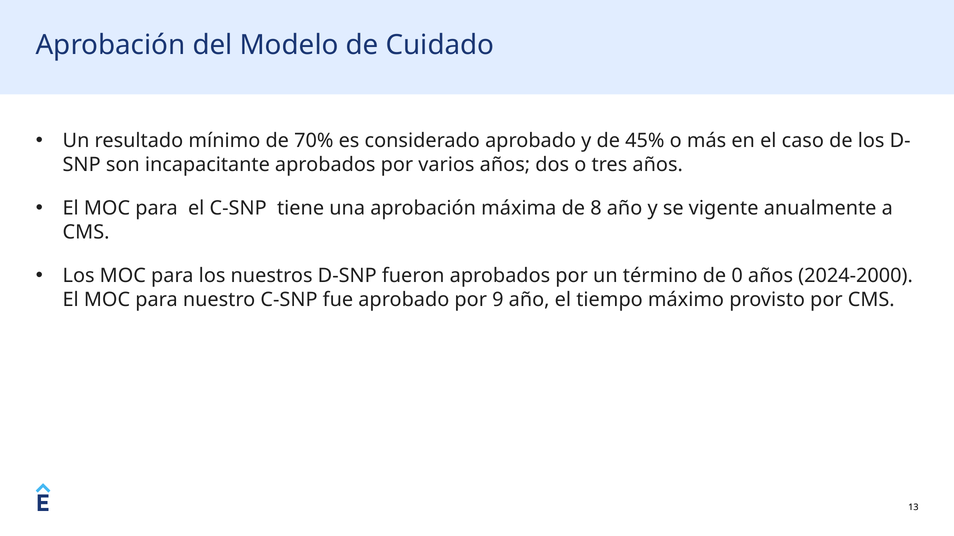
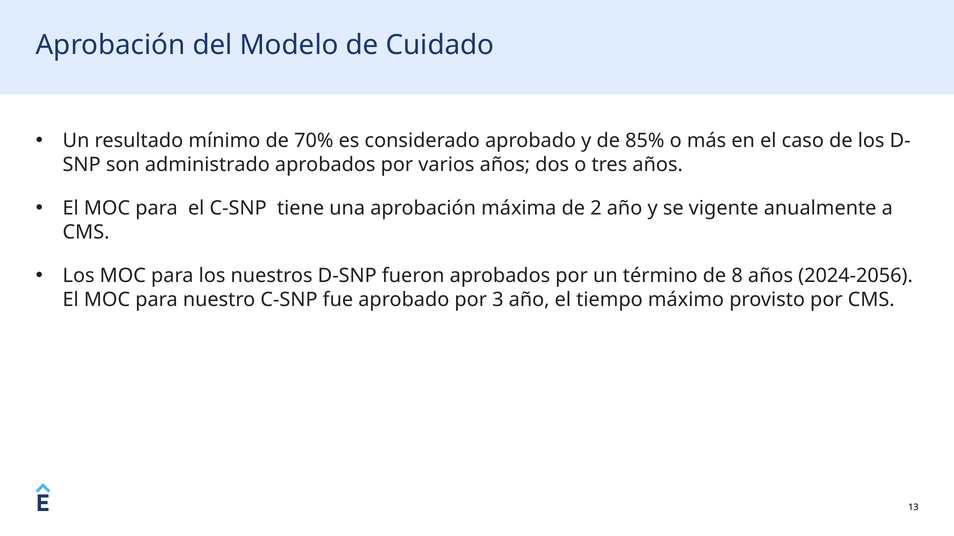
45%: 45% -> 85% (645, 141)
incapacitante: incapacitante -> administrado (207, 165)
8: 8 -> 2 (596, 208)
0: 0 -> 8 (737, 276)
2024-2000: 2024-2000 -> 2024-2056 (856, 276)
9: 9 -> 3 (498, 300)
